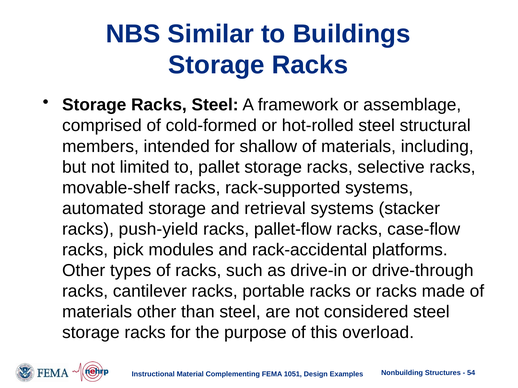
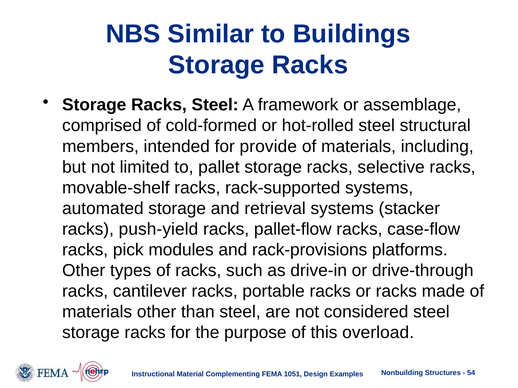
shallow: shallow -> provide (268, 147)
rack-accidental: rack-accidental -> rack-provisions (310, 250)
